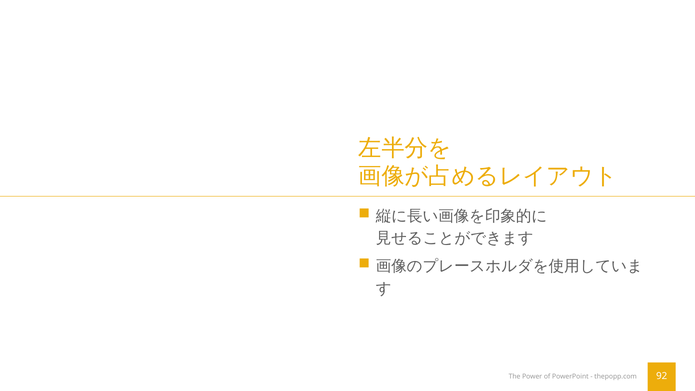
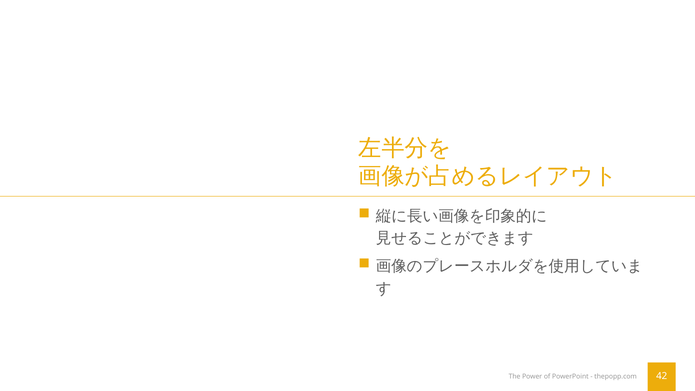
92: 92 -> 42 (662, 376)
